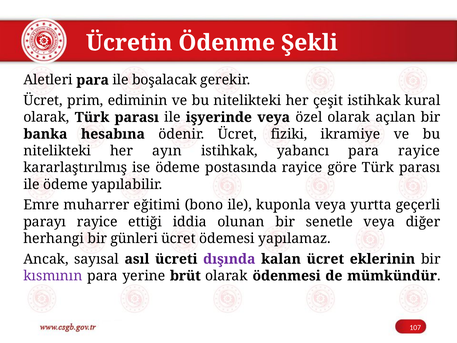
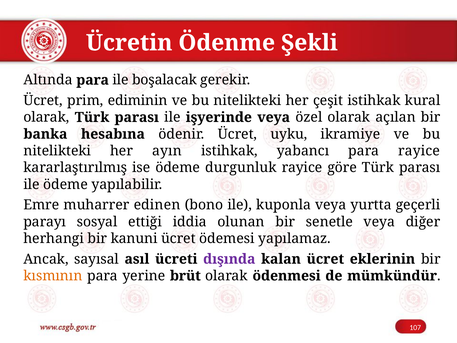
Aletleri: Aletleri -> Altında (48, 80)
fiziki: fiziki -> uyku (289, 134)
postasında: postasında -> durgunluk (241, 168)
eğitimi: eğitimi -> edinen (157, 205)
parayı rayice: rayice -> sosyal (97, 222)
günleri: günleri -> kanuni (134, 238)
kısmının colour: purple -> orange (53, 276)
